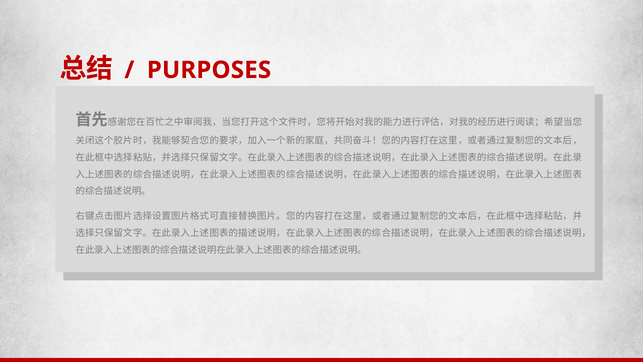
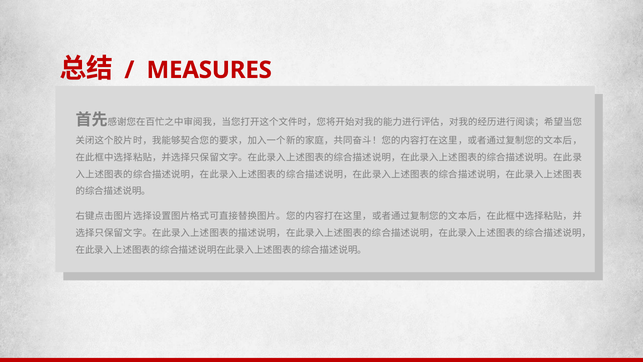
PURPOSES: PURPOSES -> MEASURES (209, 70)
